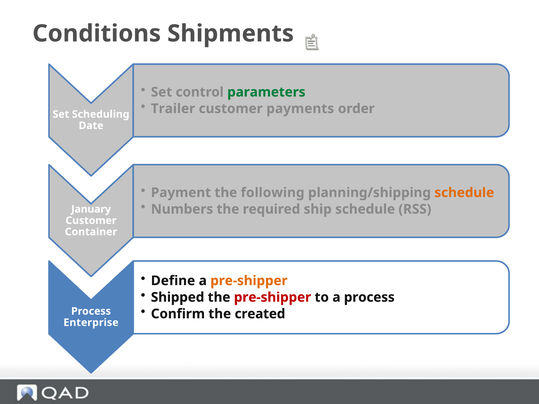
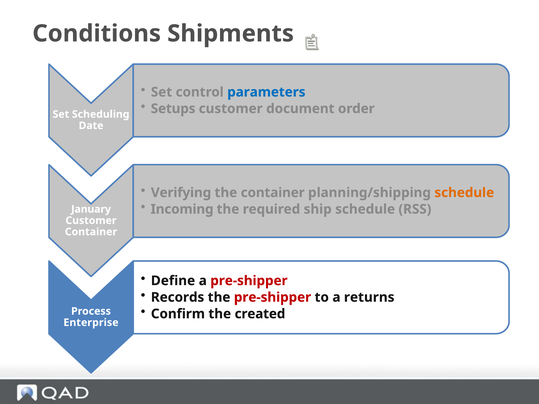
parameters colour: green -> blue (266, 92)
Trailer: Trailer -> Setups (173, 109)
payments: payments -> document (300, 109)
Payment: Payment -> Verifying (181, 193)
the following: following -> container (273, 193)
Numbers: Numbers -> Incoming (182, 209)
pre-shipper colour: orange -> red (249, 281)
Shipped: Shipped -> Records (178, 297)
a process: process -> returns (369, 297)
